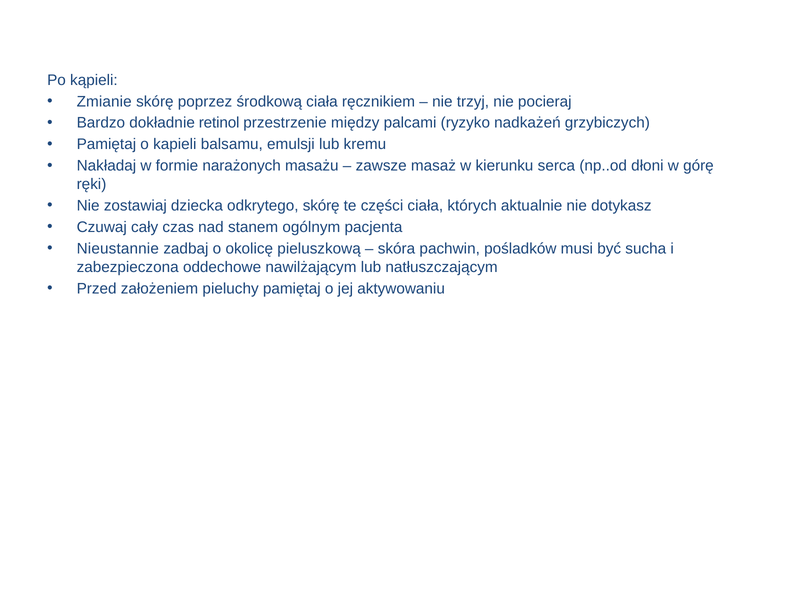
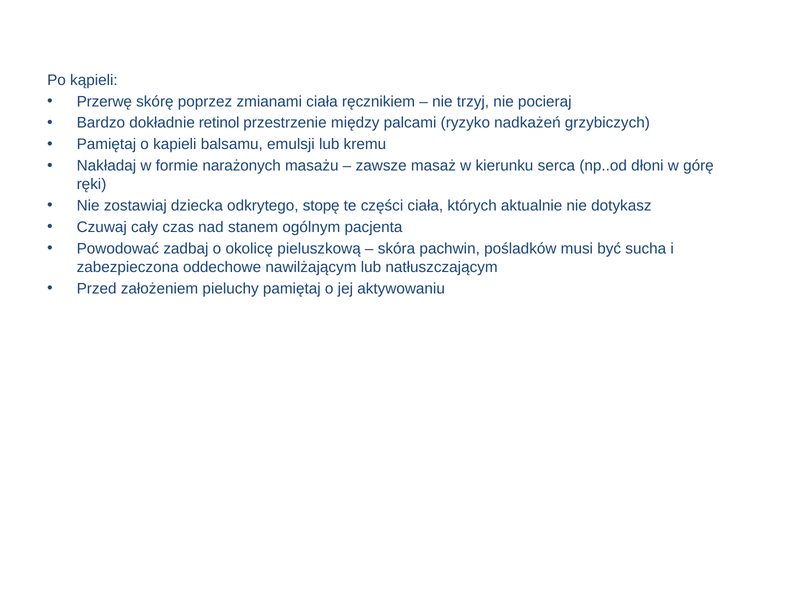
Zmianie: Zmianie -> Przerwę (104, 101)
środkową: środkową -> zmianami (269, 101)
odkrytego skórę: skórę -> stopę (321, 206)
Nieustannie: Nieustannie -> Powodować (118, 248)
